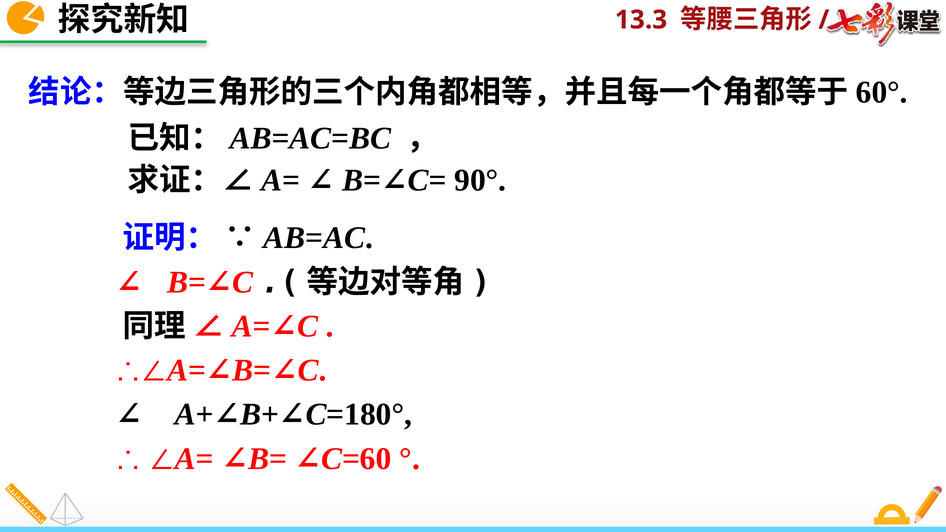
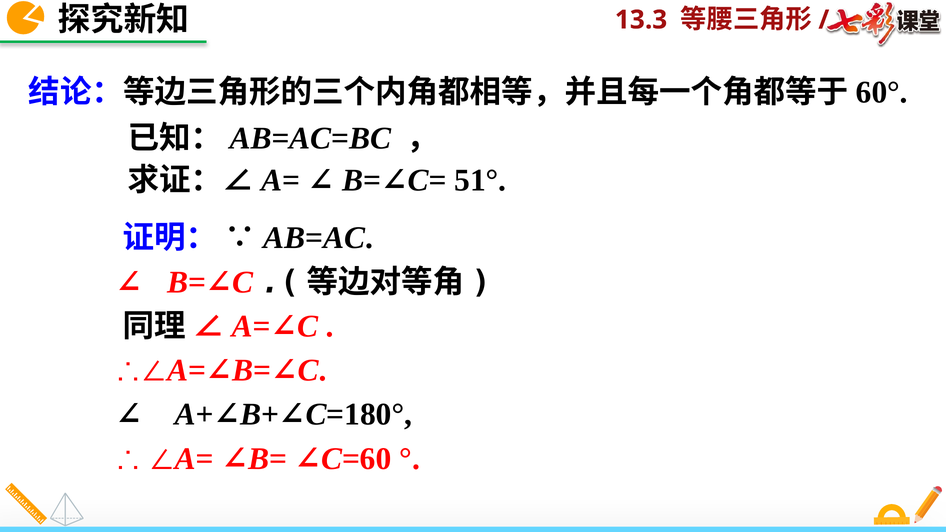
90°: 90° -> 51° (480, 181)
